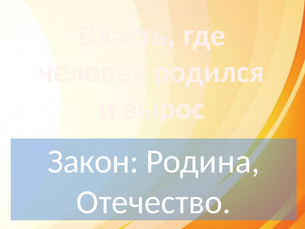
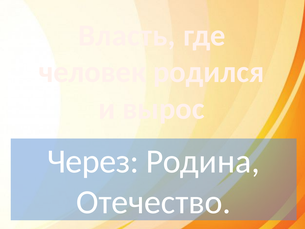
Закон: Закон -> Через (93, 161)
